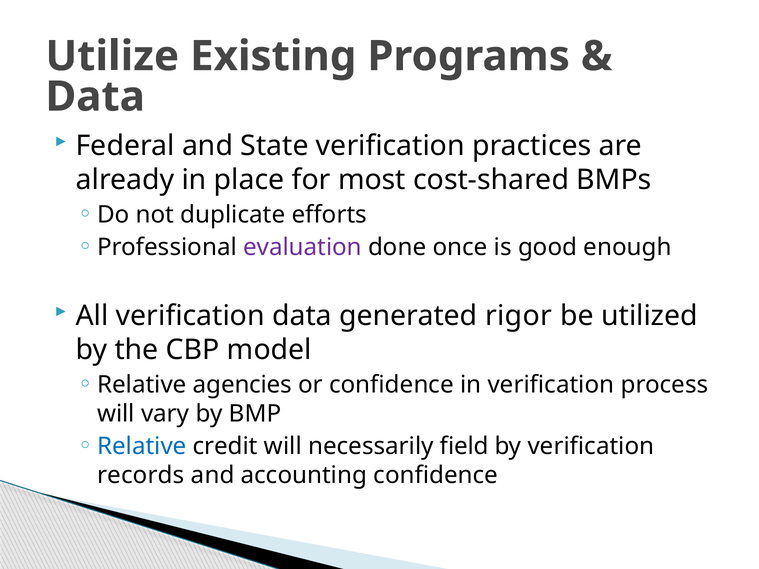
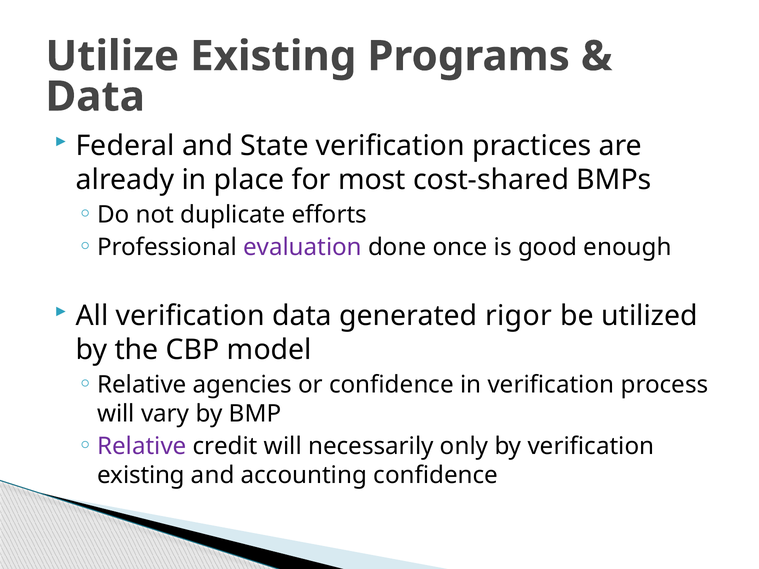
Relative colour: blue -> purple (142, 446)
field: field -> only (464, 446)
records: records -> existing (141, 475)
